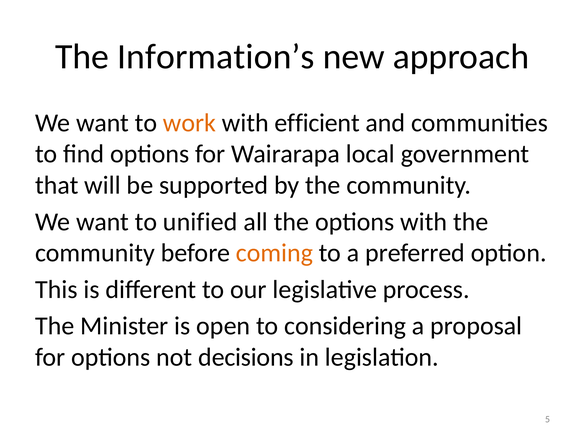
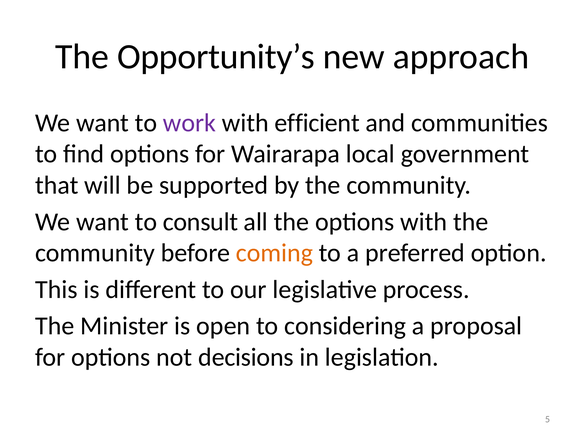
Information’s: Information’s -> Opportunity’s (216, 57)
work colour: orange -> purple (189, 123)
unified: unified -> consult (200, 222)
